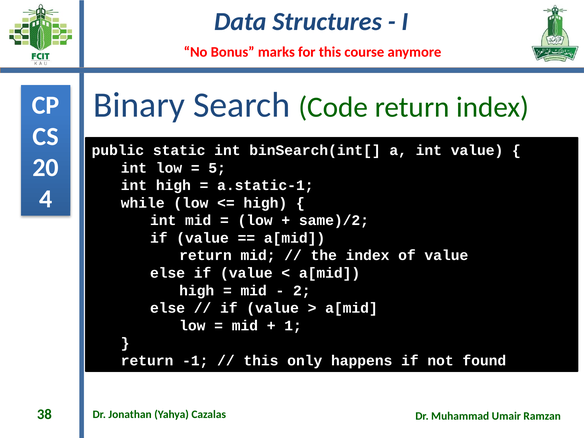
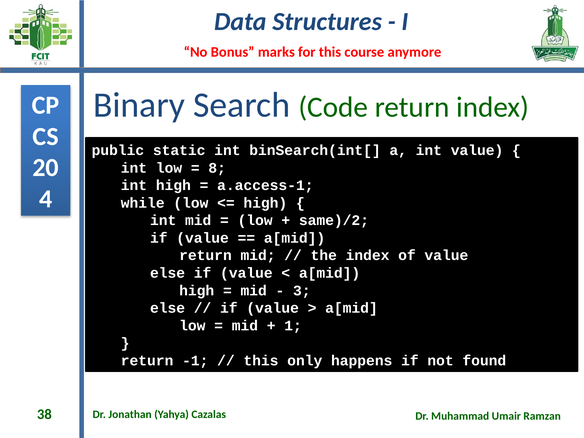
5: 5 -> 8 (217, 168)
a.static-1: a.static-1 -> a.access-1 (265, 185)
2: 2 -> 3 (302, 291)
